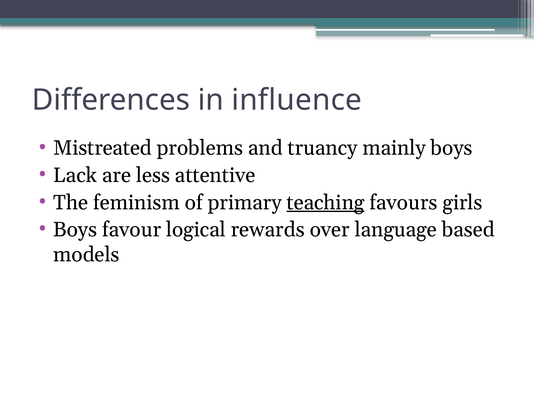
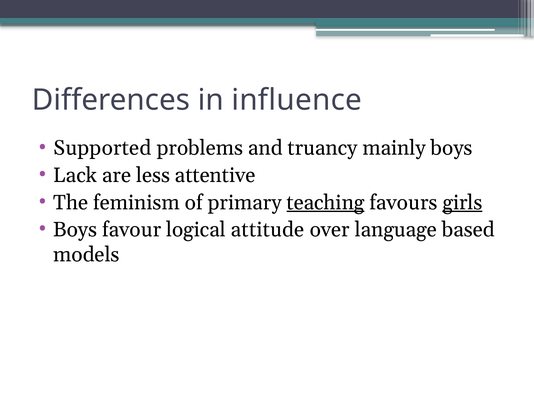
Mistreated: Mistreated -> Supported (102, 148)
girls underline: none -> present (462, 202)
rewards: rewards -> attitude (268, 229)
